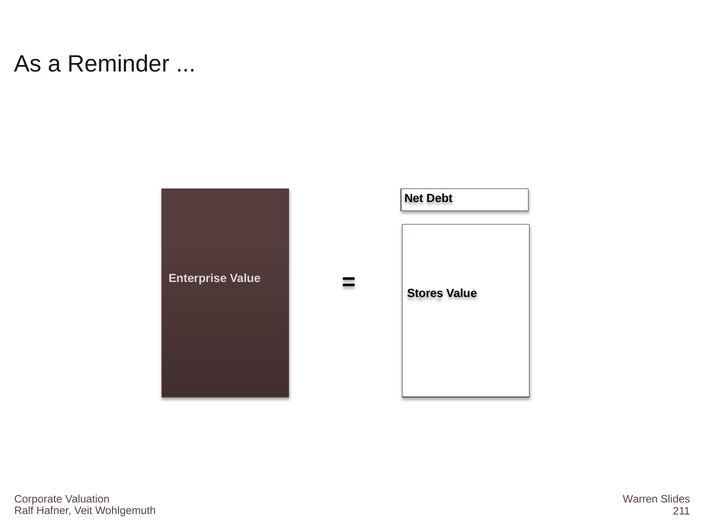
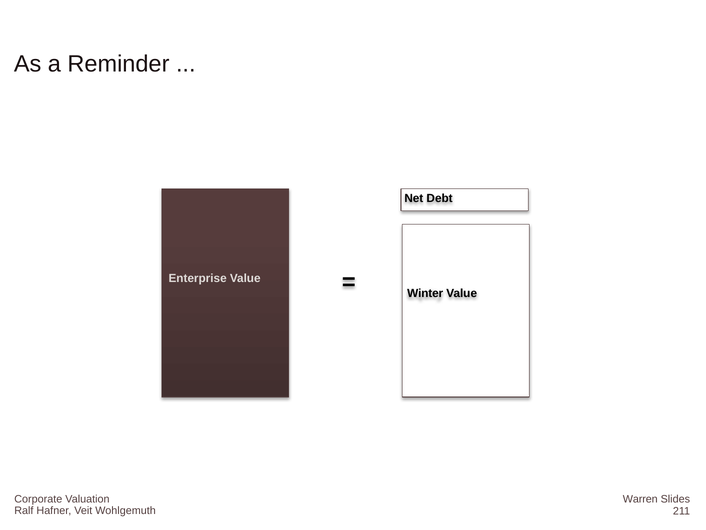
Stores: Stores -> Winter (425, 293)
